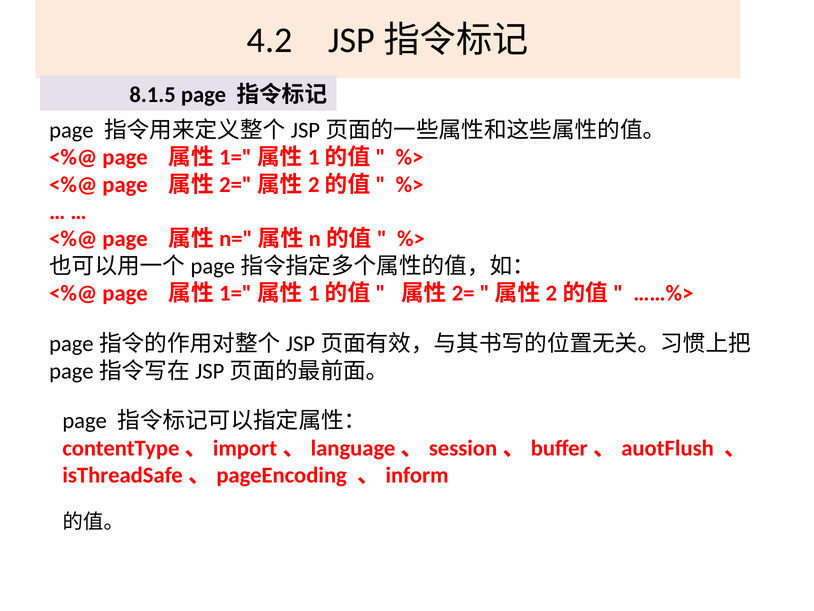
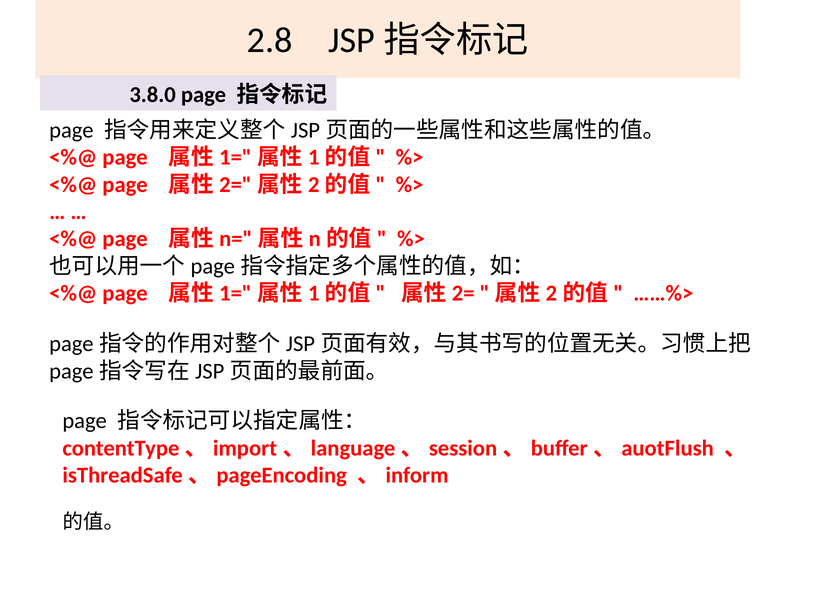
4.2: 4.2 -> 2.8 (270, 40)
8.1.5: 8.1.5 -> 3.8.0 (153, 94)
